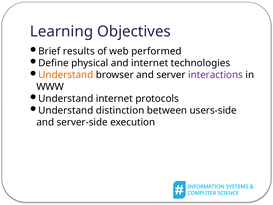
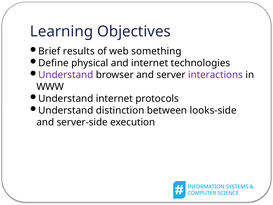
performed: performed -> something (156, 51)
Understand colour: orange -> purple (66, 75)
users-side: users-side -> looks-side (213, 110)
